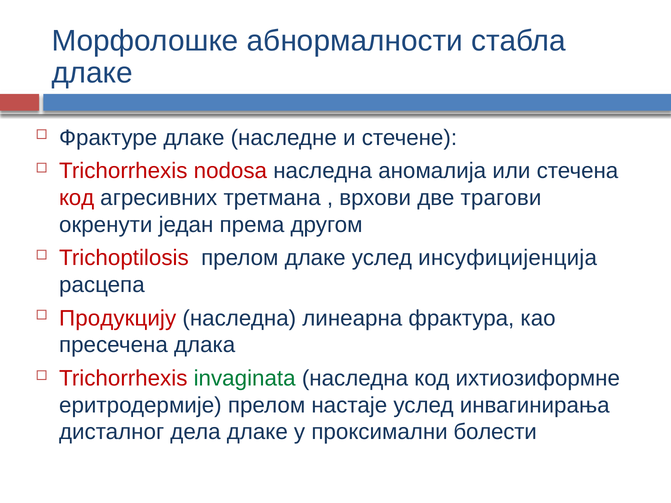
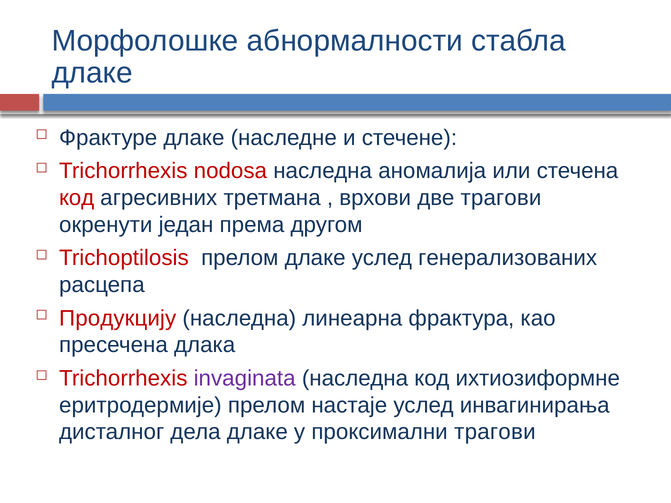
инсуфицијенција: инсуфицијенција -> генерализованих (508, 258)
invaginata colour: green -> purple (245, 379)
проксимални болести: болести -> трагови (495, 432)
